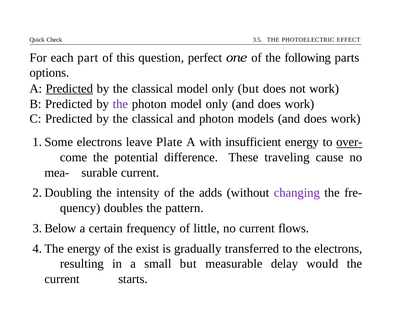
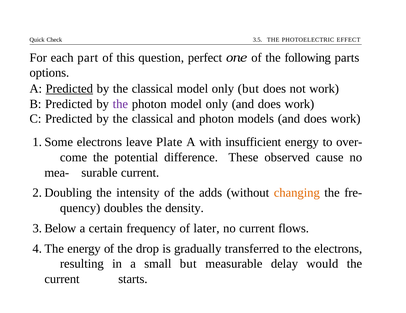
over- underline: present -> none (349, 143)
traveling: traveling -> observed (287, 158)
changing colour: purple -> orange (297, 193)
pattern: pattern -> density (184, 208)
little: little -> later (206, 229)
exist: exist -> drop (148, 249)
